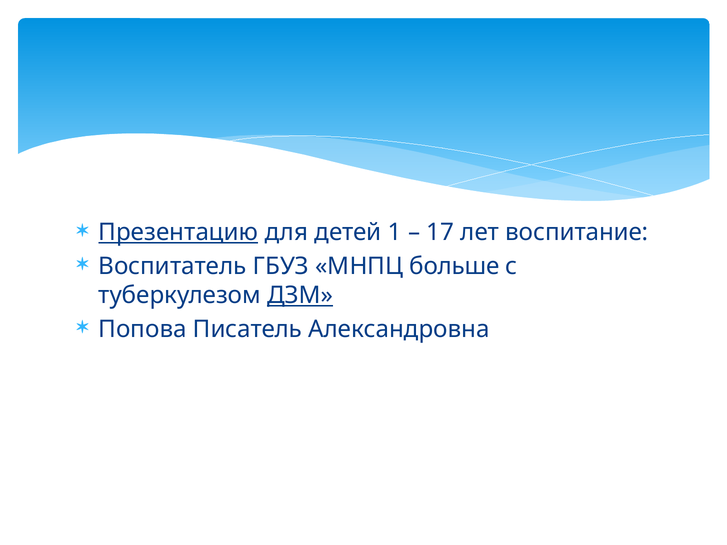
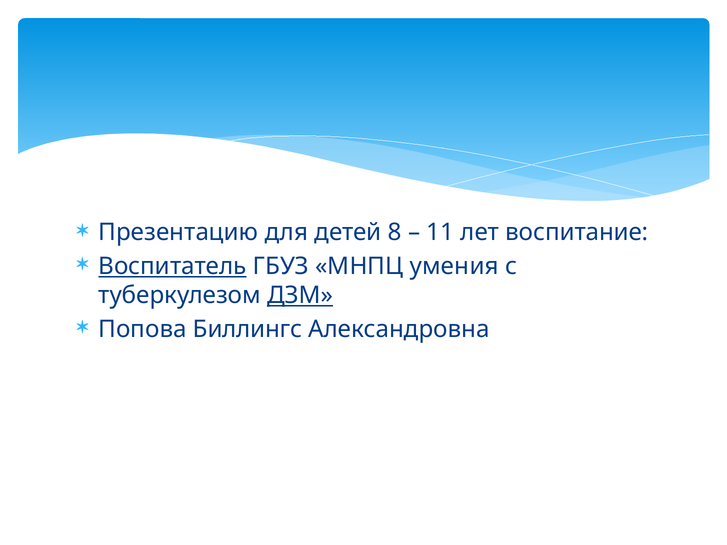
Презентацию underline: present -> none (178, 233)
1: 1 -> 8 (395, 233)
17: 17 -> 11 (440, 233)
Воспитатель underline: none -> present (172, 267)
больше: больше -> умения (454, 267)
Писатель: Писатель -> Биллингс (248, 330)
